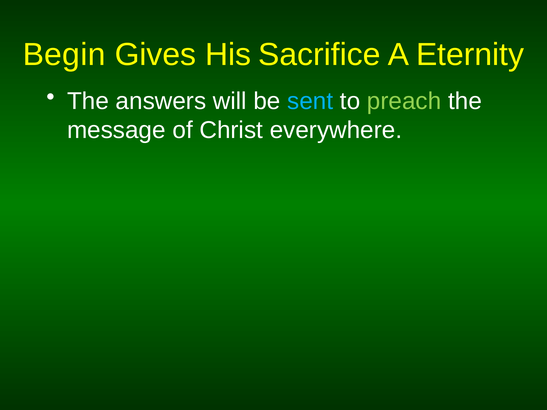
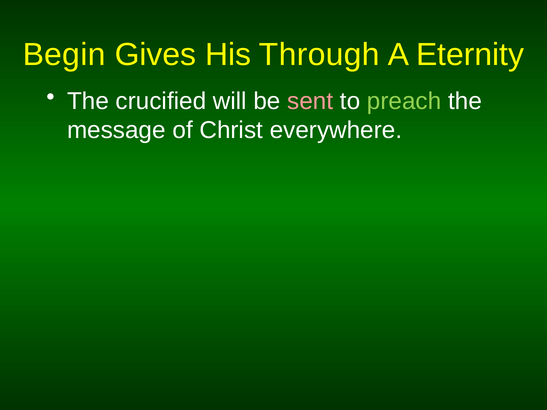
Sacrifice: Sacrifice -> Through (319, 55)
answers: answers -> crucified (161, 101)
sent colour: light blue -> pink (310, 101)
